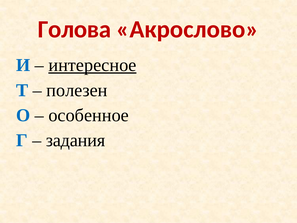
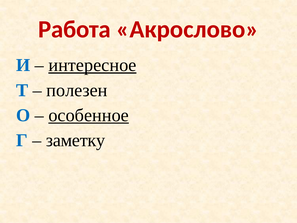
Голова: Голова -> Работа (74, 29)
особенное underline: none -> present (89, 115)
задания: задания -> заметку (76, 140)
